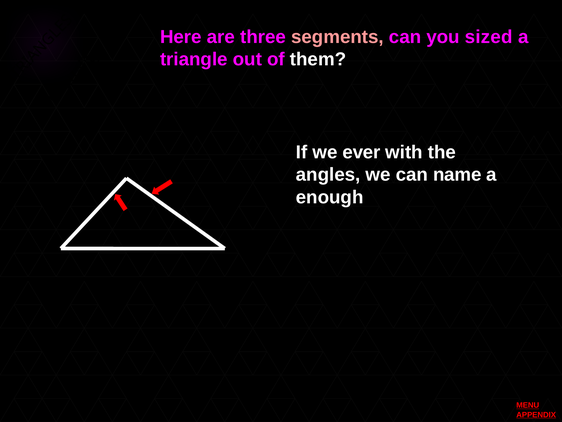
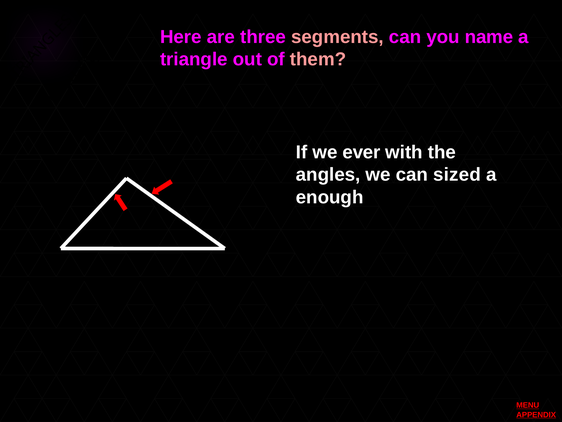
sized: sized -> name (489, 37)
them colour: white -> pink (318, 59)
name: name -> sized (457, 175)
